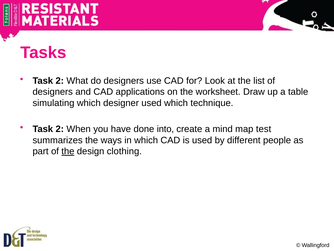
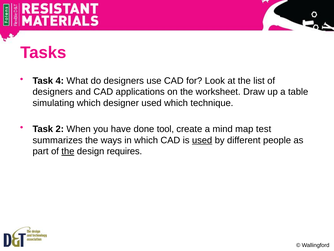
2: 2 -> 4 (60, 81)
into: into -> tool (165, 129)
used underline: none -> present (202, 140)
clothing: clothing -> requires (124, 151)
